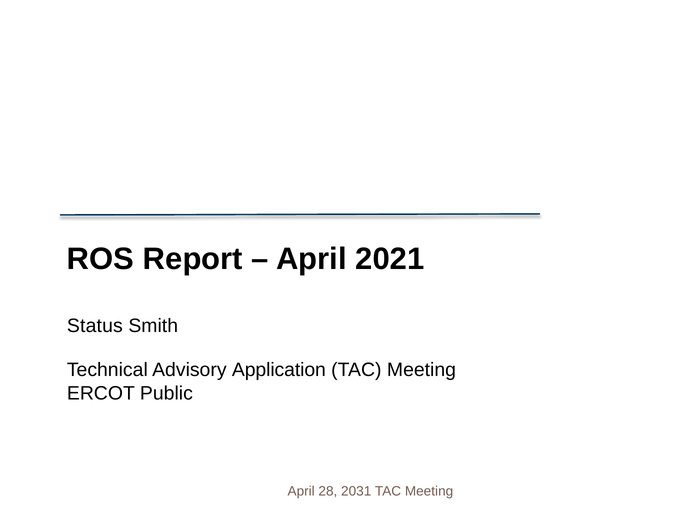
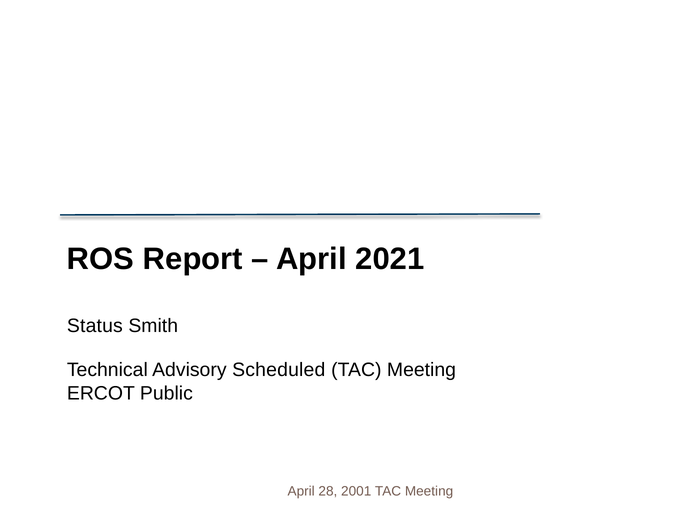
Application: Application -> Scheduled (279, 370)
2031: 2031 -> 2001 (356, 492)
